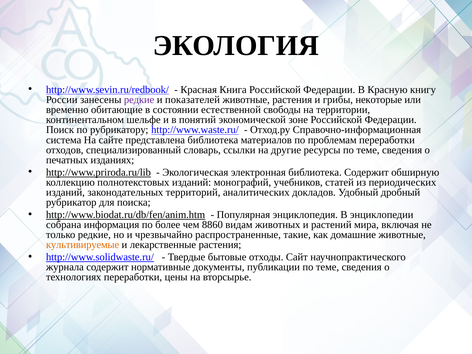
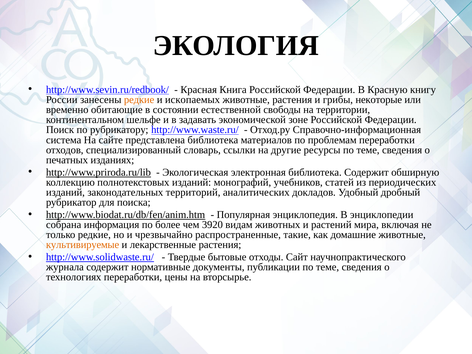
редкие colour: purple -> orange (139, 100)
показателей: показателей -> ископаемых (192, 100)
понятий: понятий -> задавать (198, 120)
8860: 8860 -> 3920 (212, 225)
